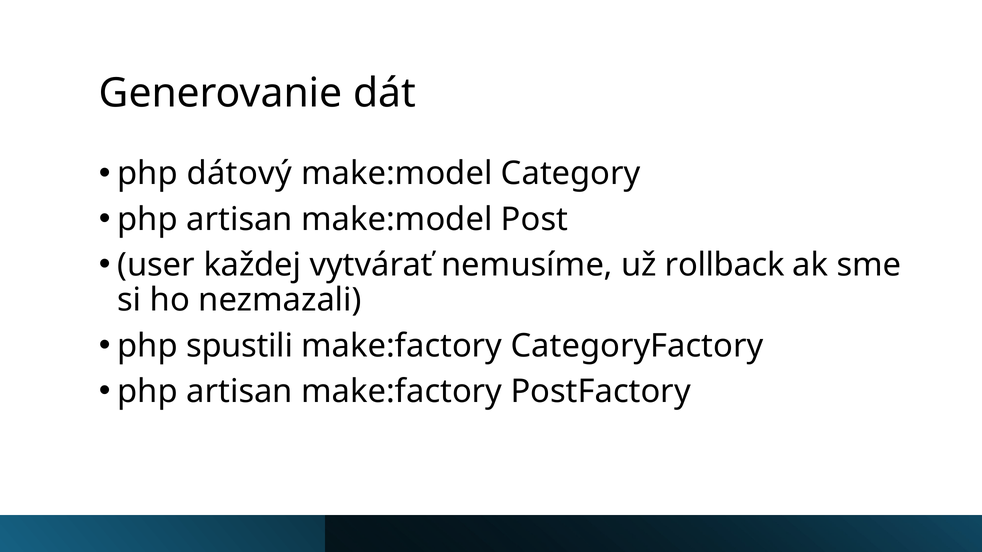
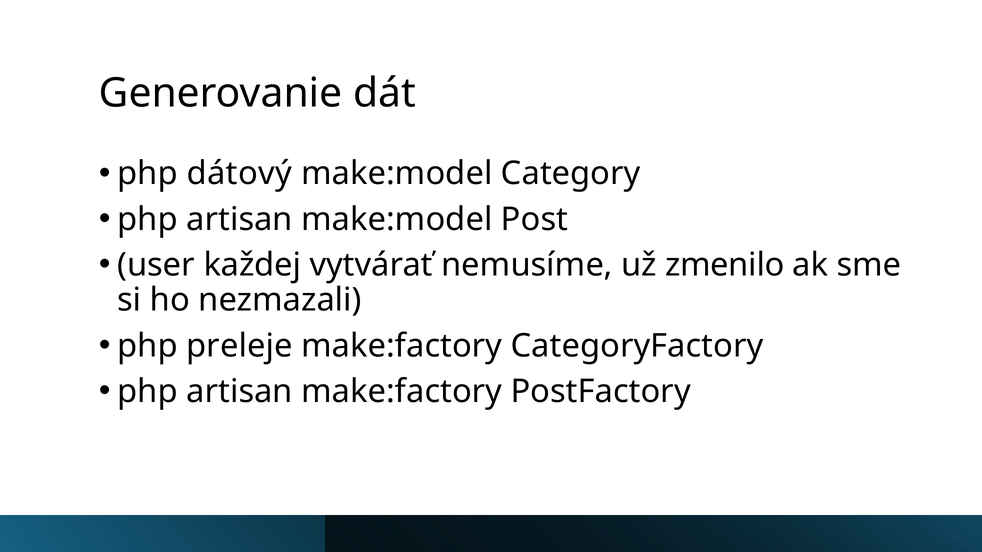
rollback: rollback -> zmenilo (725, 265)
spustili: spustili -> preleje (239, 346)
